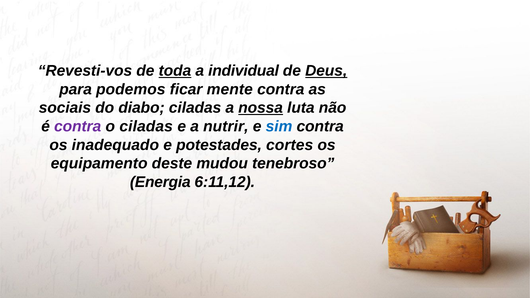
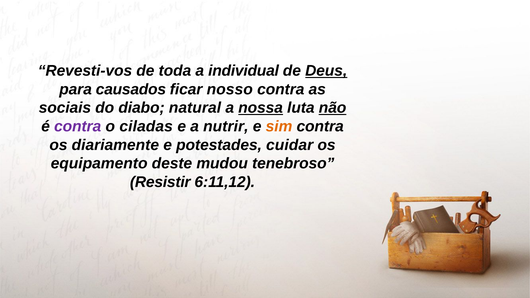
toda underline: present -> none (175, 71)
podemos: podemos -> causados (131, 89)
mente: mente -> nosso (230, 89)
diabo ciladas: ciladas -> natural (195, 108)
não underline: none -> present (333, 108)
sim colour: blue -> orange (279, 126)
inadequado: inadequado -> diariamente (115, 145)
cortes: cortes -> cuidar (290, 145)
Energia: Energia -> Resistir (160, 182)
